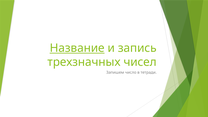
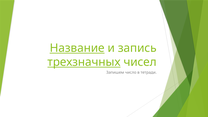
трехзначных underline: none -> present (84, 62)
